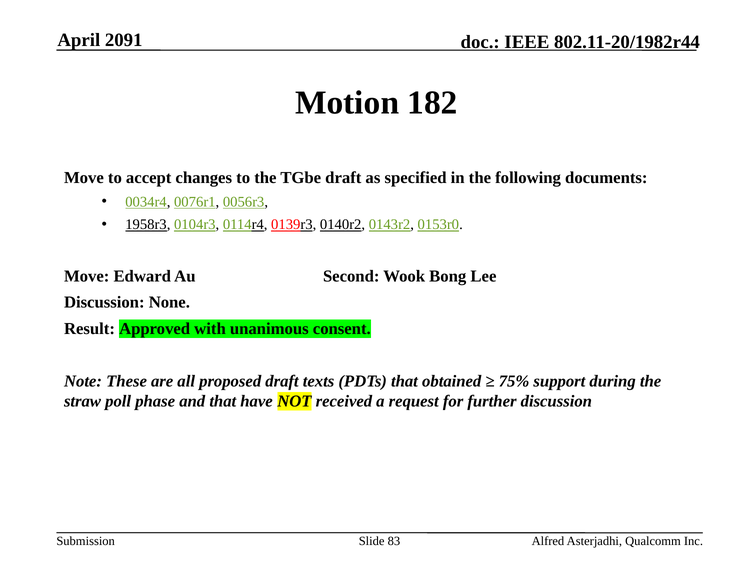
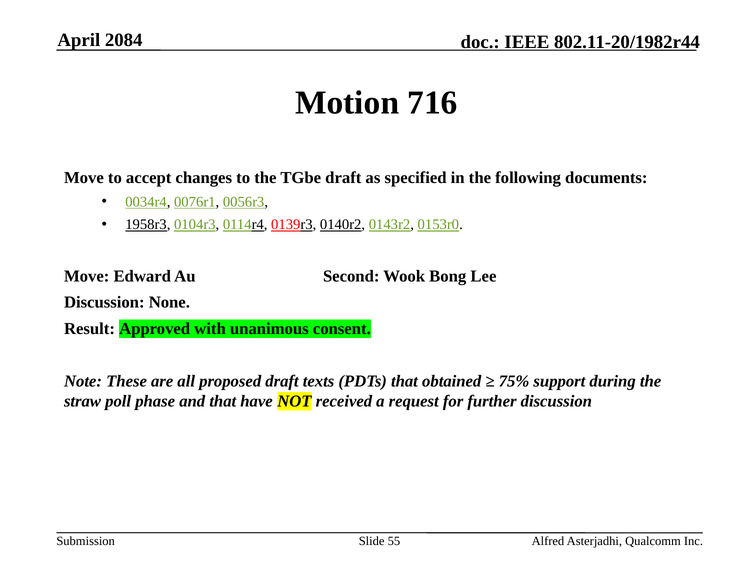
2091: 2091 -> 2084 (124, 40)
182: 182 -> 716 (433, 103)
83: 83 -> 55 (394, 542)
